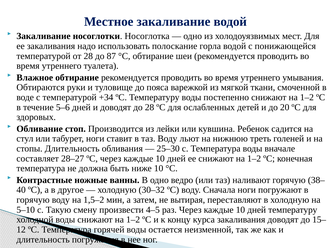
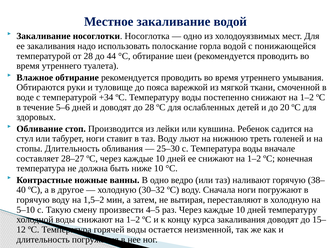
87: 87 -> 44 (111, 56)
